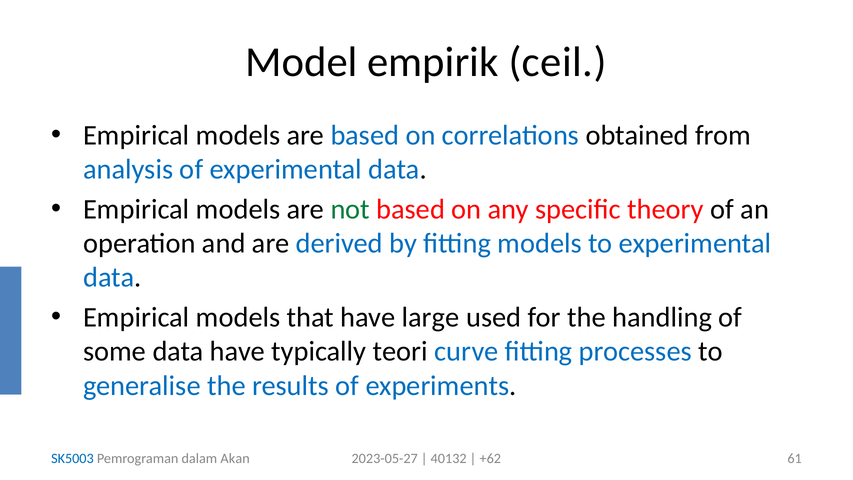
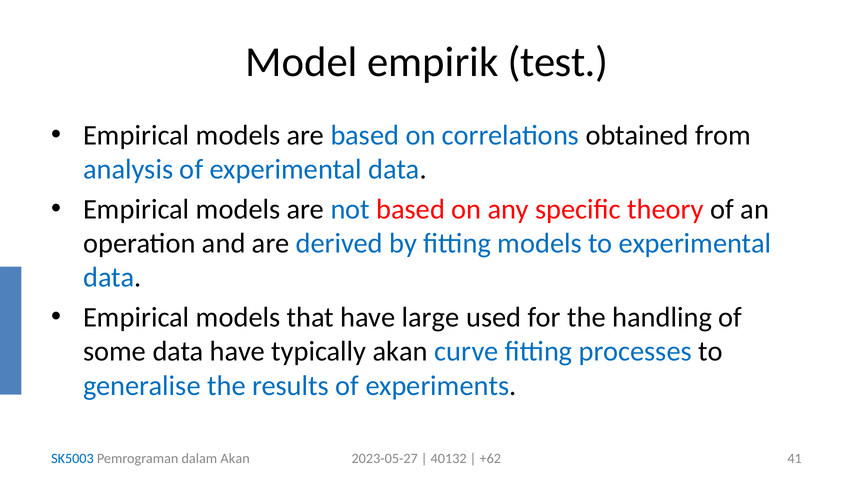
ceil: ceil -> test (558, 62)
not colour: green -> blue (350, 209)
typically teori: teori -> akan (400, 351)
61: 61 -> 41 (795, 458)
